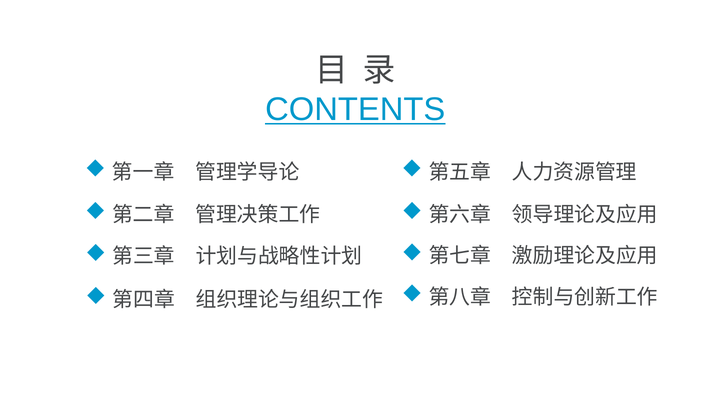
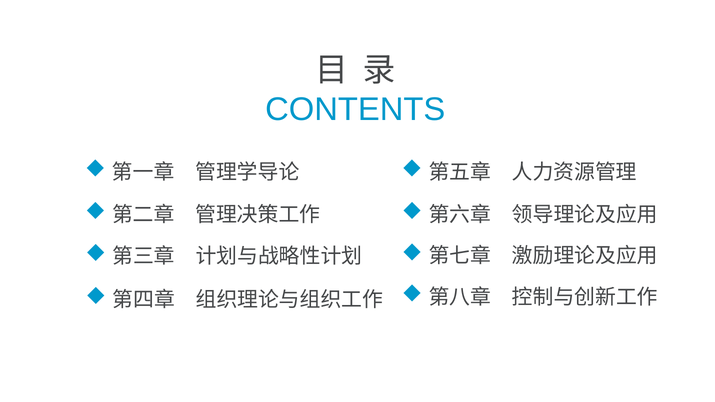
CONTENTS underline: present -> none (355, 110)
